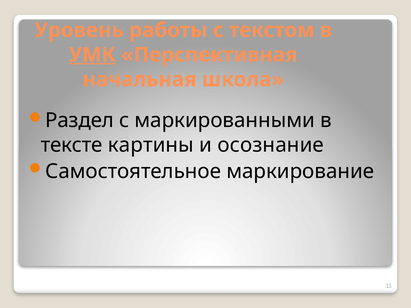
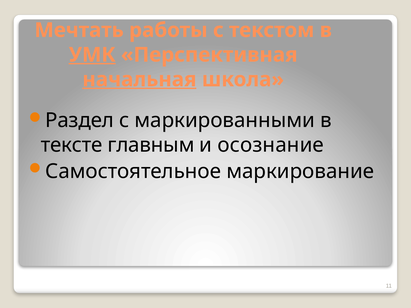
Уровень: Уровень -> Мечтать (79, 30)
начальная underline: none -> present (139, 80)
картины: картины -> главным (151, 145)
